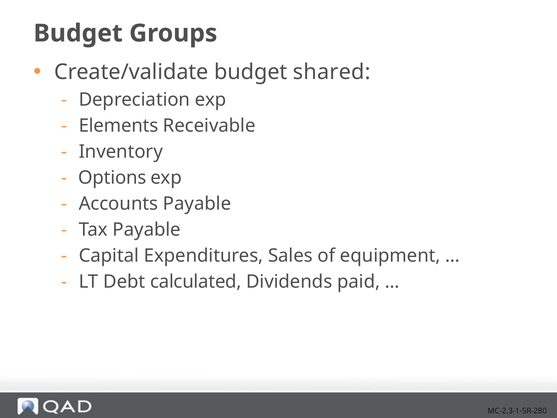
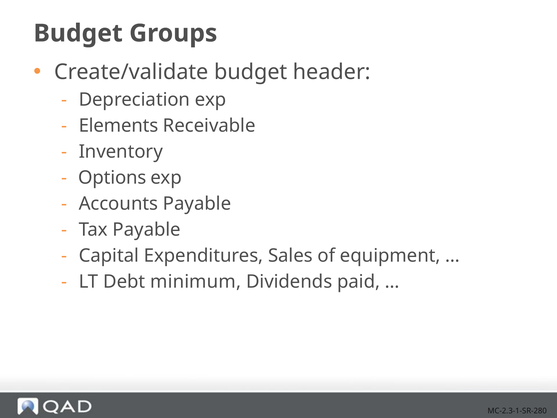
shared: shared -> header (332, 72)
calculated: calculated -> minimum (196, 282)
